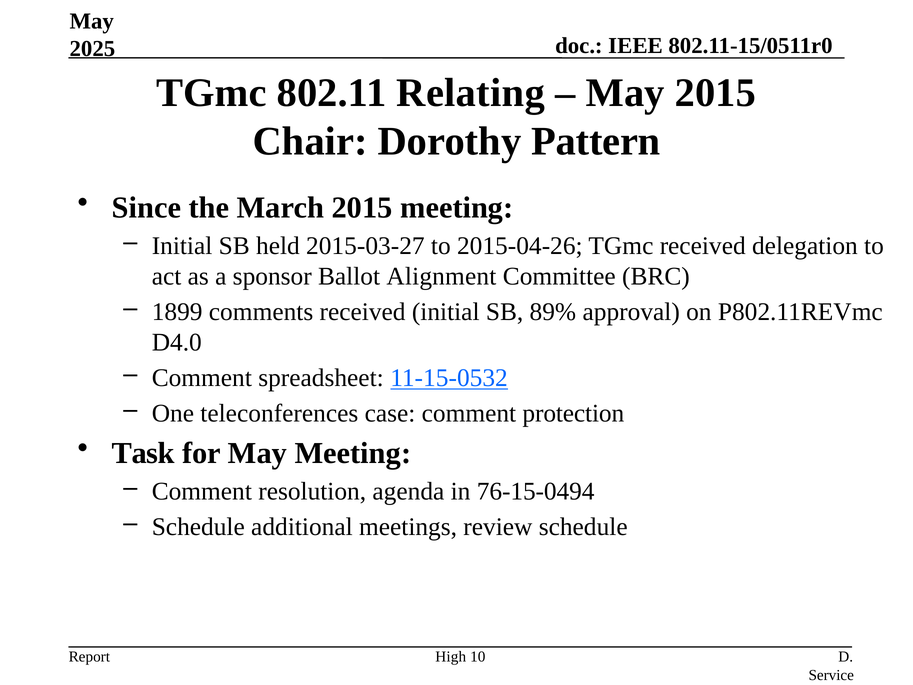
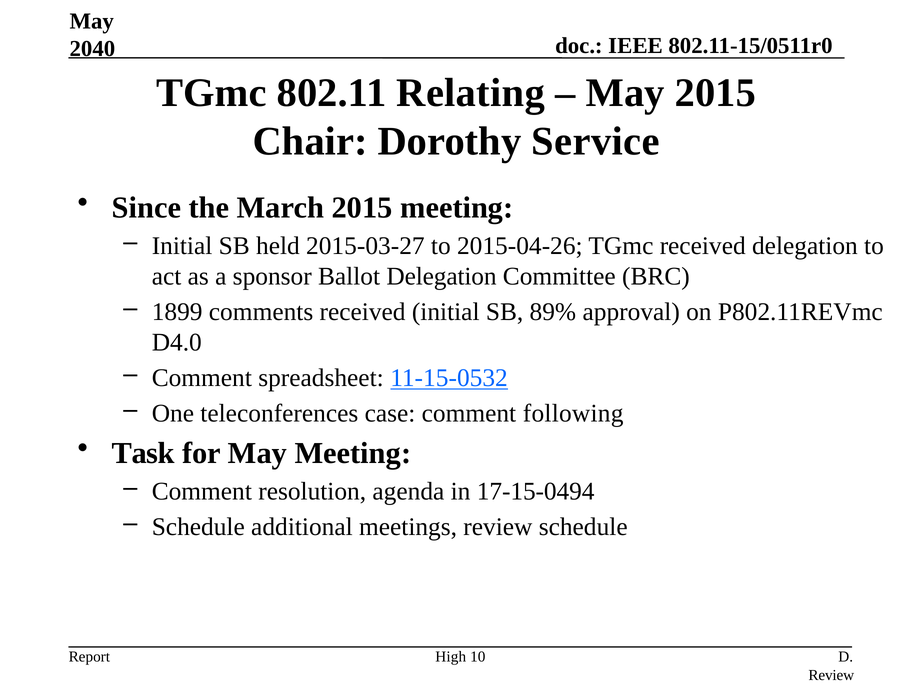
2025: 2025 -> 2040 (92, 49)
Pattern: Pattern -> Service (596, 141)
Ballot Alignment: Alignment -> Delegation (442, 276)
protection: protection -> following (573, 413)
76-15-0494: 76-15-0494 -> 17-15-0494 (536, 491)
Service: Service -> Review (831, 675)
